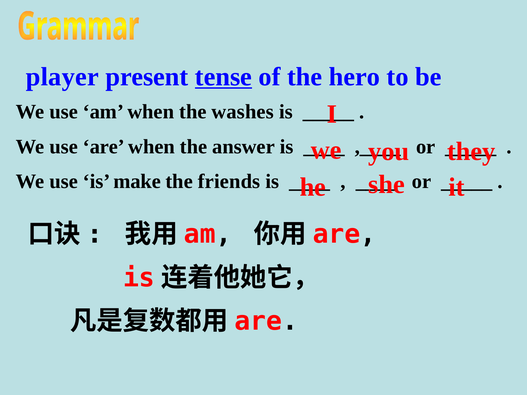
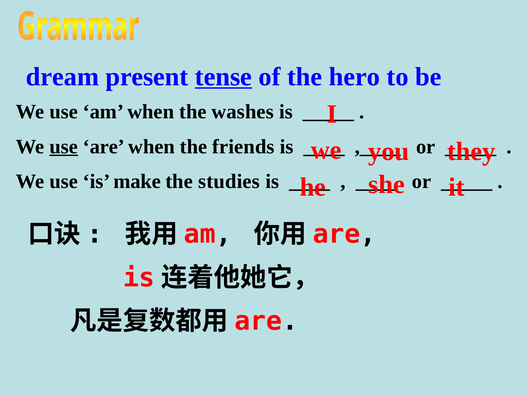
player: player -> dream (62, 77)
use underline: none -> present (64, 147)
answer: answer -> friends (243, 147)
friends: friends -> studies (229, 182)
